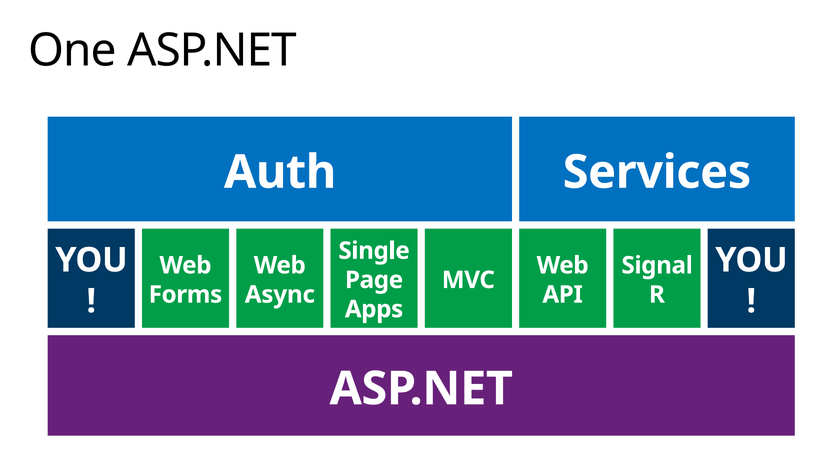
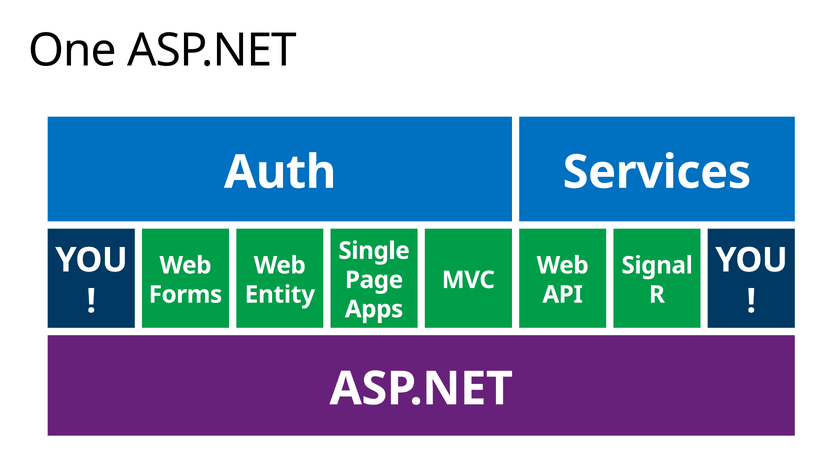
Async: Async -> Entity (280, 294)
